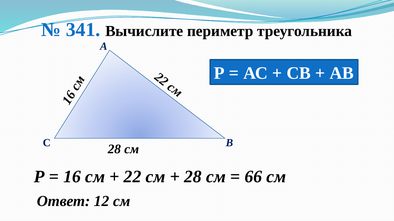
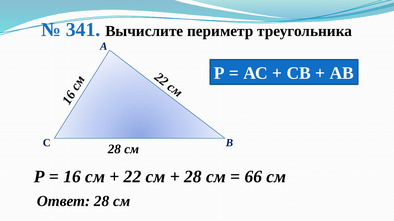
Ответ 12: 12 -> 28 (102, 202)
